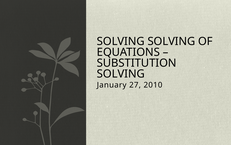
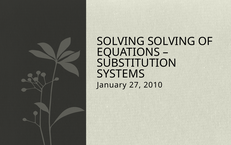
SOLVING: SOLVING -> SYSTEMS (121, 73)
